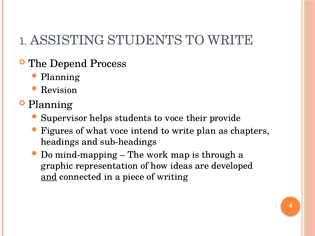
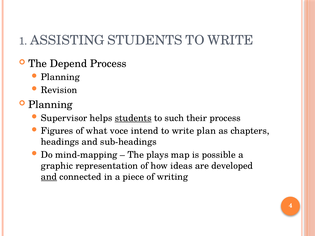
students underline: none -> present (133, 118)
to voce: voce -> such (174, 118)
their provide: provide -> process (225, 118)
work: work -> plays (158, 155)
through: through -> possible (219, 155)
